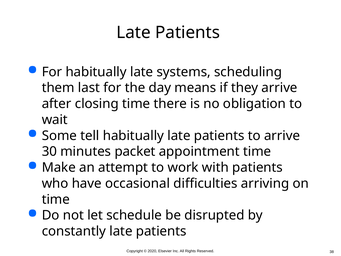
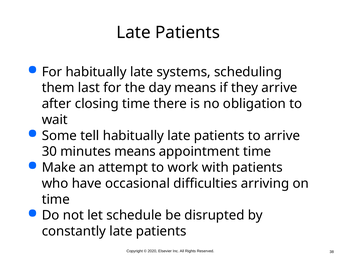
minutes packet: packet -> means (135, 151)
